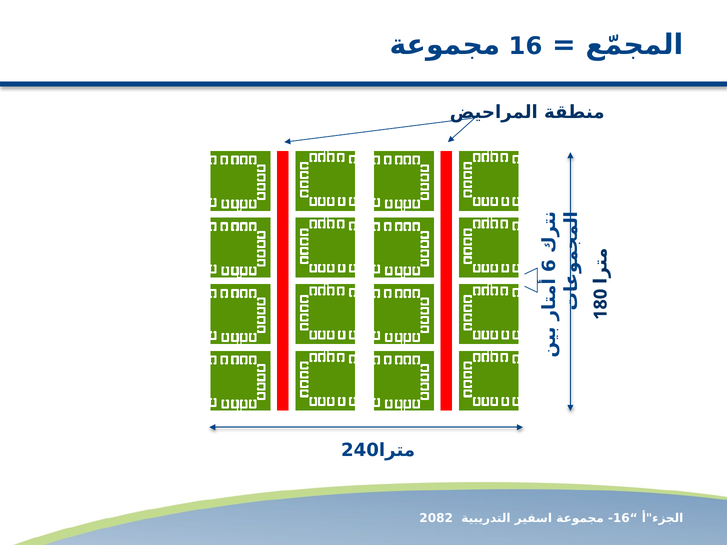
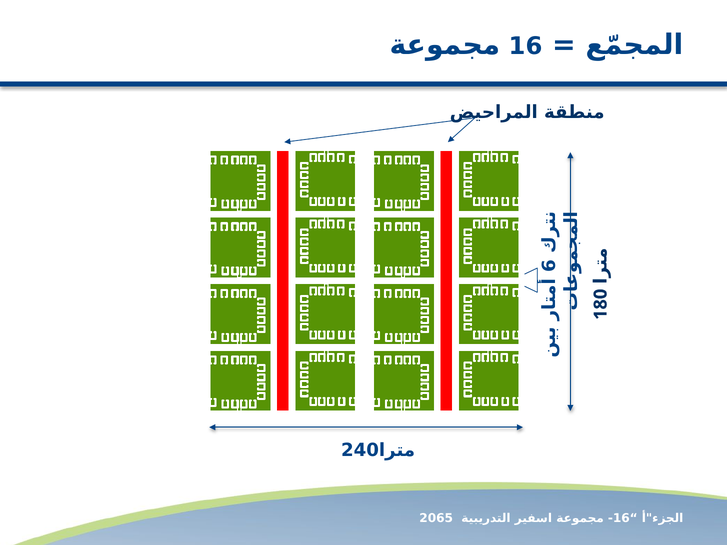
2082: 2082 -> 2065 (436, 519)
